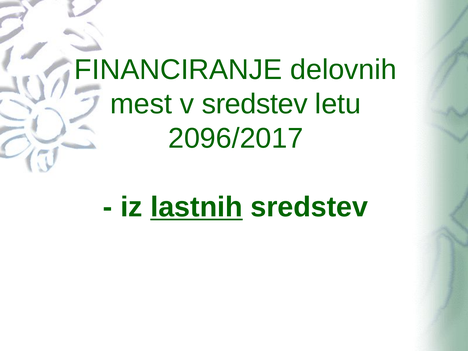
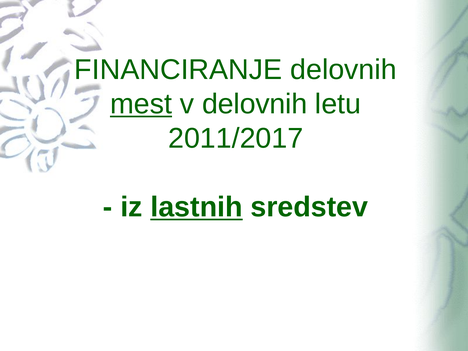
mest underline: none -> present (141, 104)
v sredstev: sredstev -> delovnih (255, 104)
2096/2017: 2096/2017 -> 2011/2017 (236, 138)
